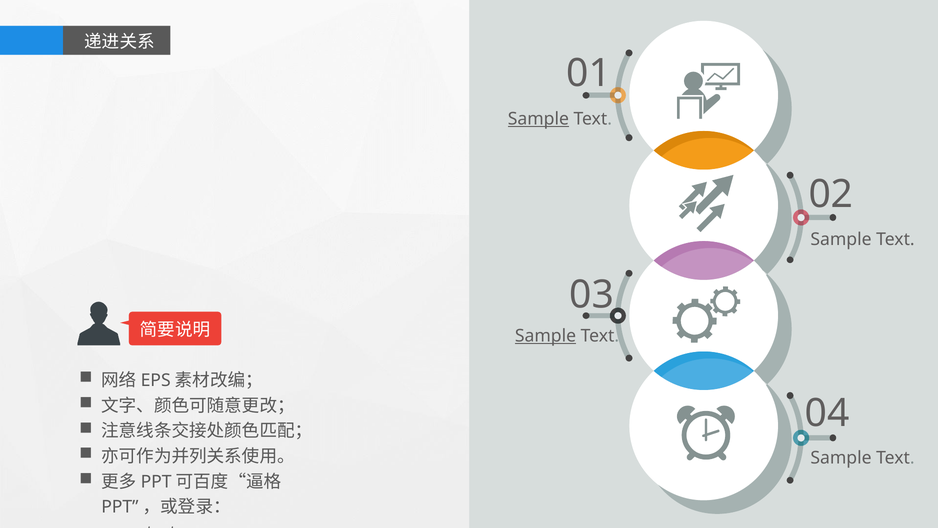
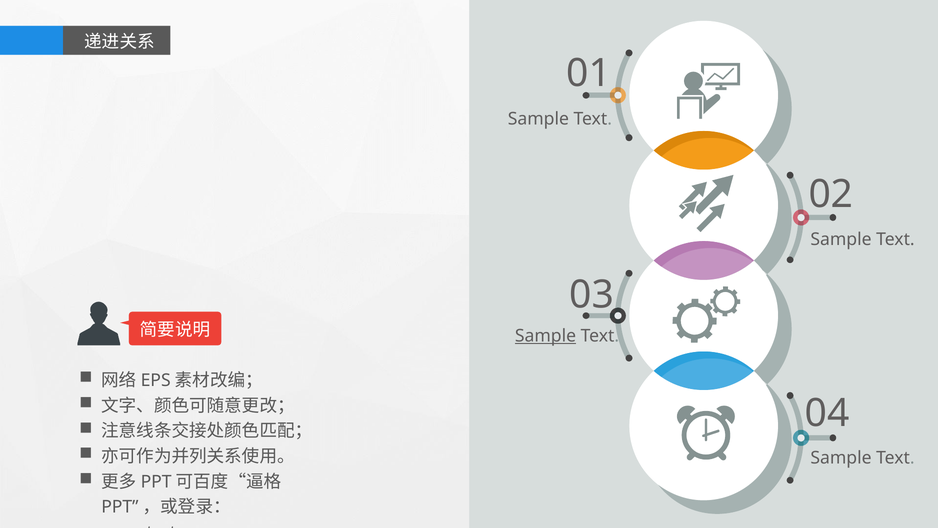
Sample underline: present -> none (538, 119)
